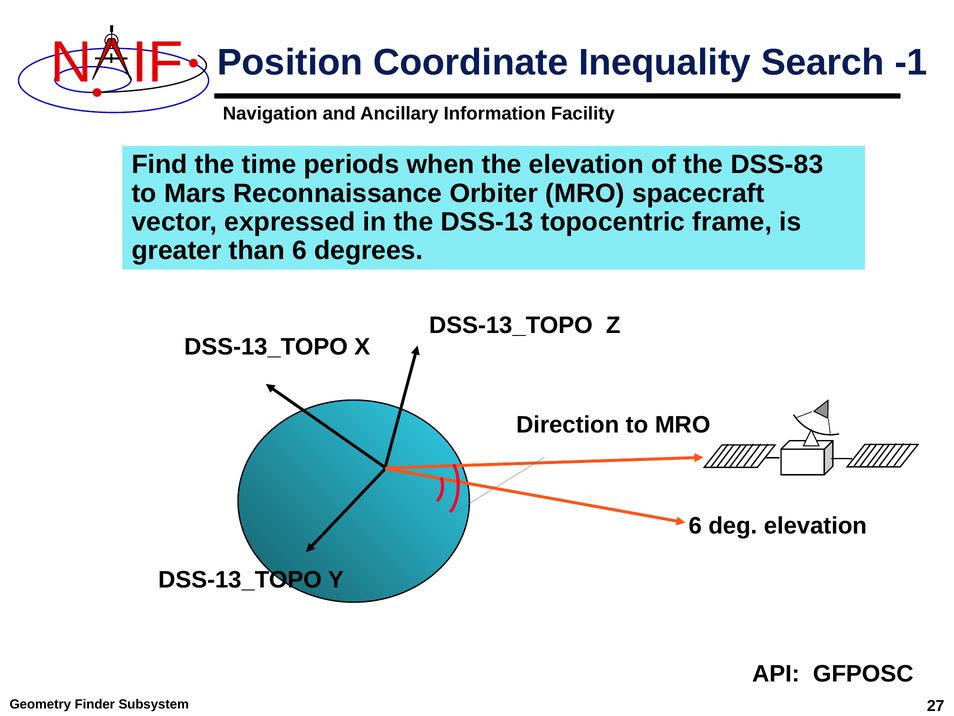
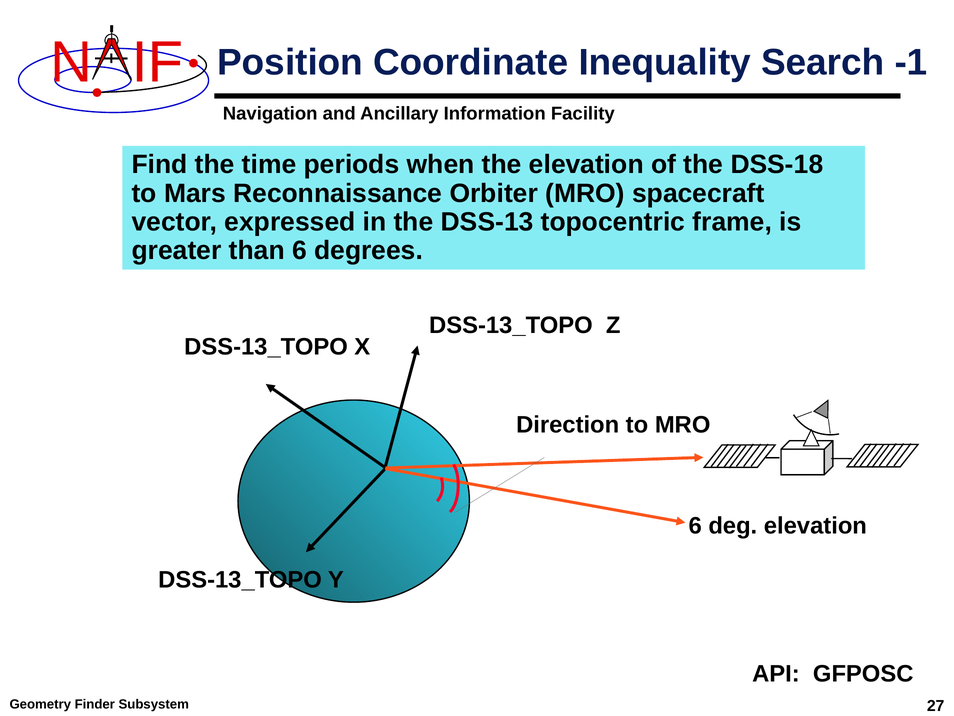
DSS-83: DSS-83 -> DSS-18 (777, 165)
